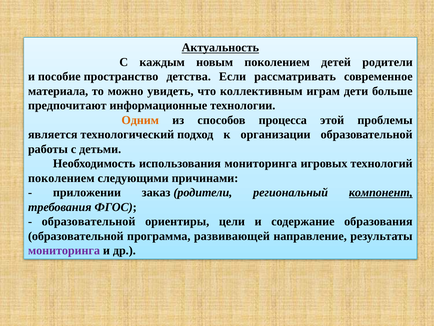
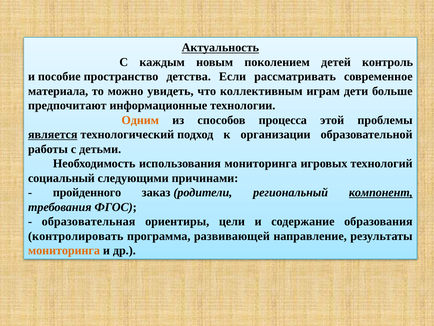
детей родители: родители -> контроль (388, 62)
является underline: none -> present (53, 134)
поколением: поколением -> социальный (61, 178)
приложении: приложении -> пройденного (87, 192)
образовательной: образовательной -> образовательная (89, 221)
образовательной: образовательной -> контролировать (76, 236)
мониторинга colour: purple -> orange (64, 250)
